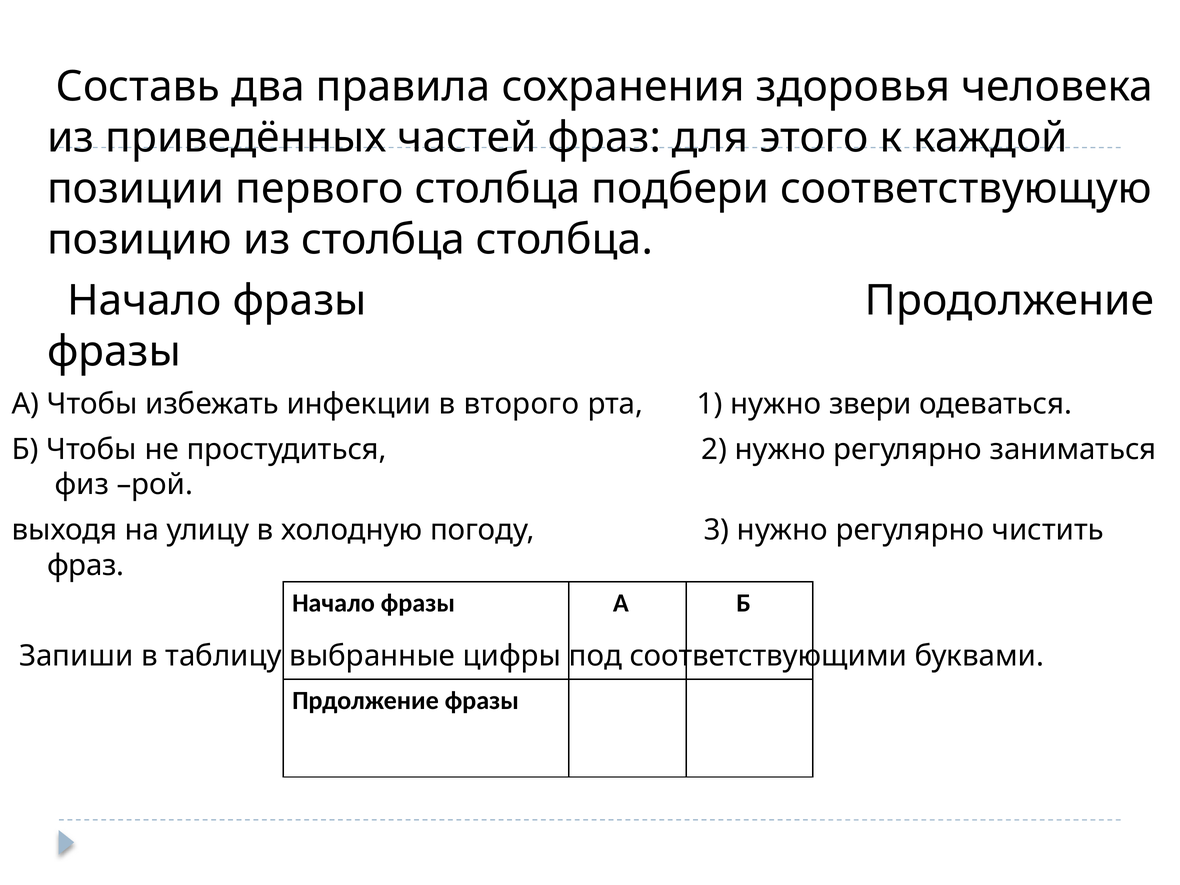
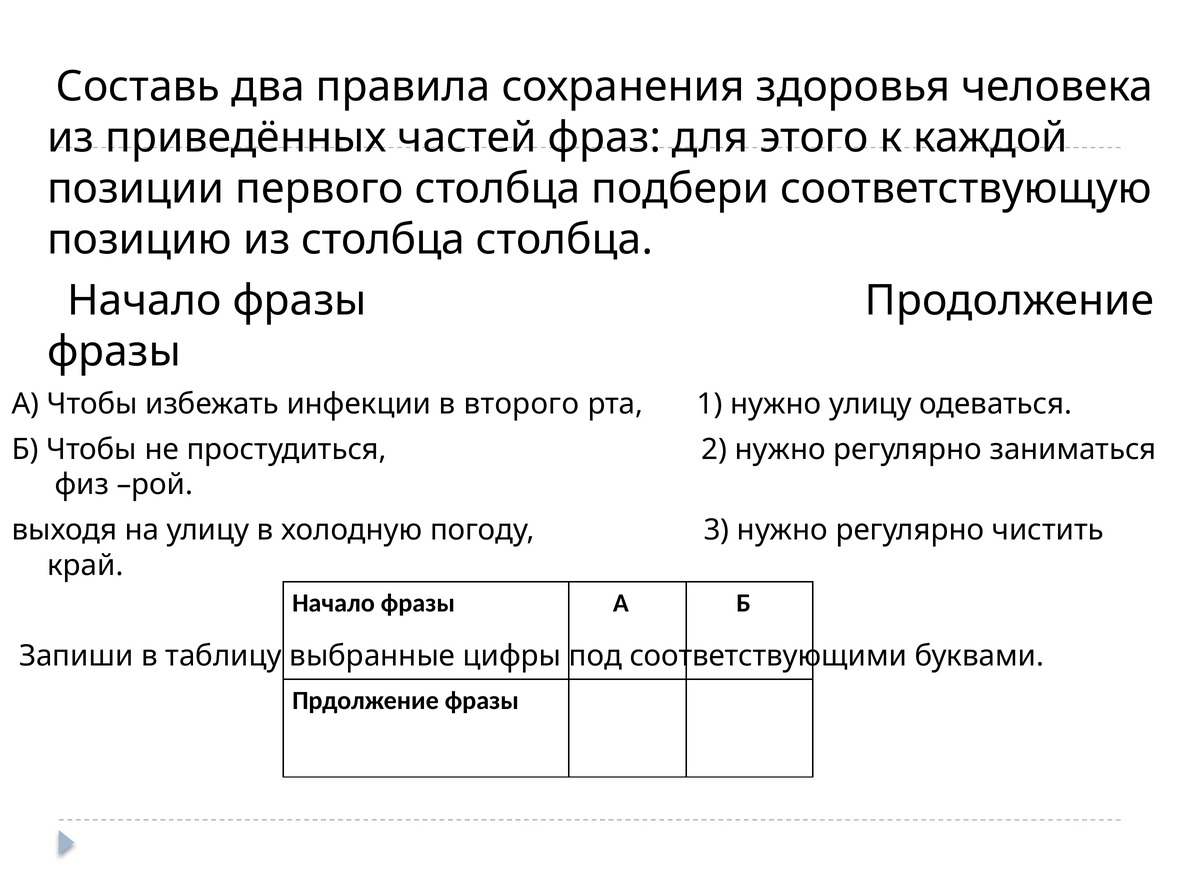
нужно звери: звери -> улицу (870, 404)
фраз: фраз -> край (85, 565)
